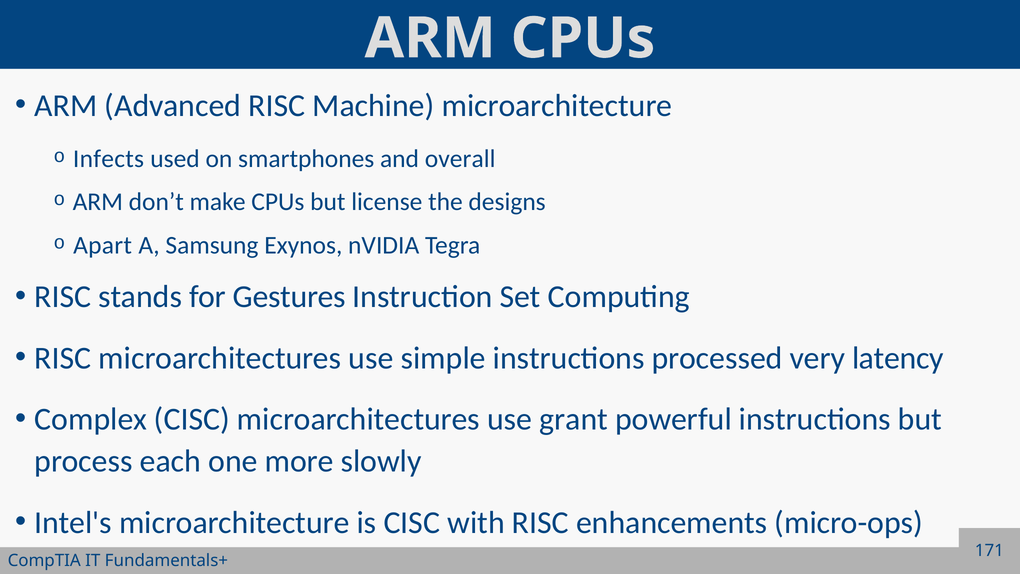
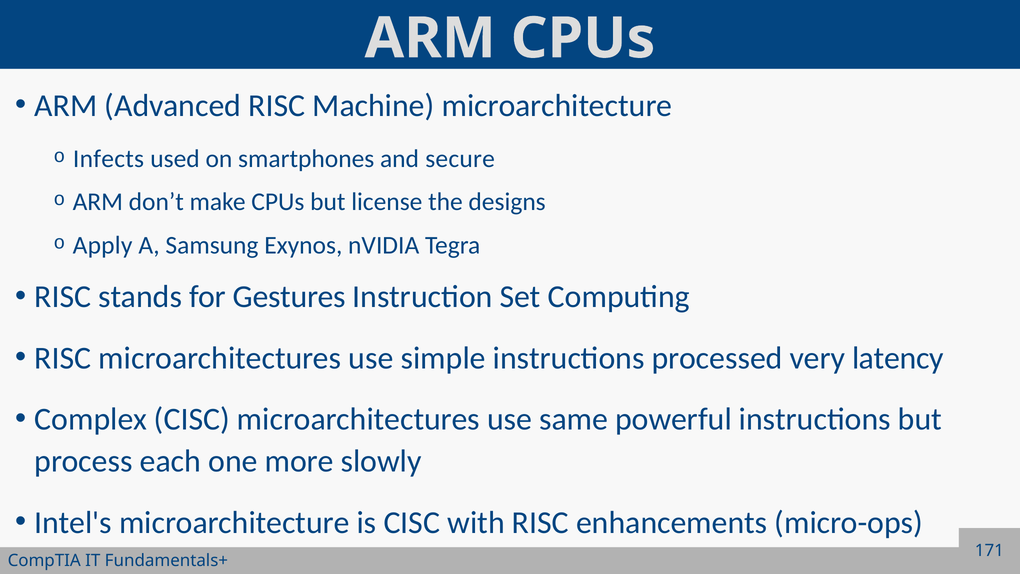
overall: overall -> secure (460, 159)
Apart: Apart -> Apply (103, 245)
grant: grant -> same (574, 419)
